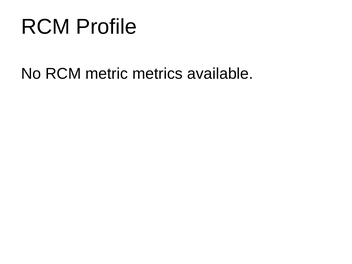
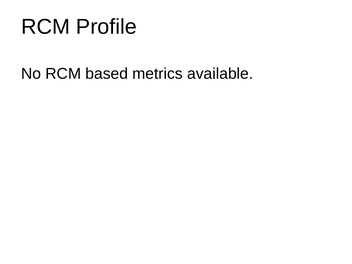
metric: metric -> based (107, 74)
